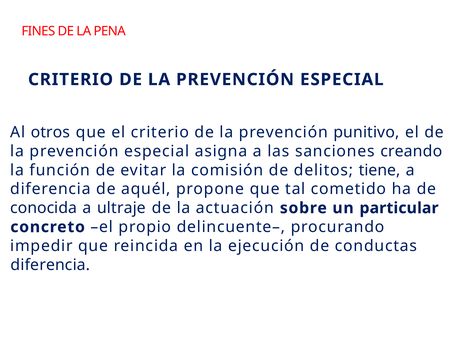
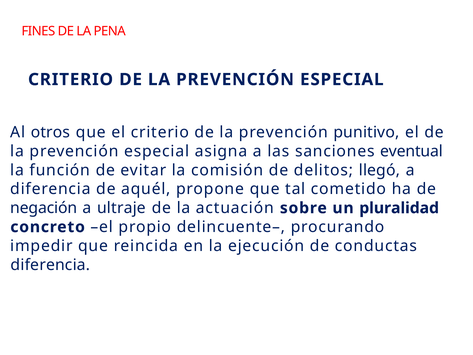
creando: creando -> eventual (412, 151)
tiene: tiene -> llegó (379, 170)
conocida: conocida -> negación (44, 208)
particular: particular -> pluralidad (399, 208)
